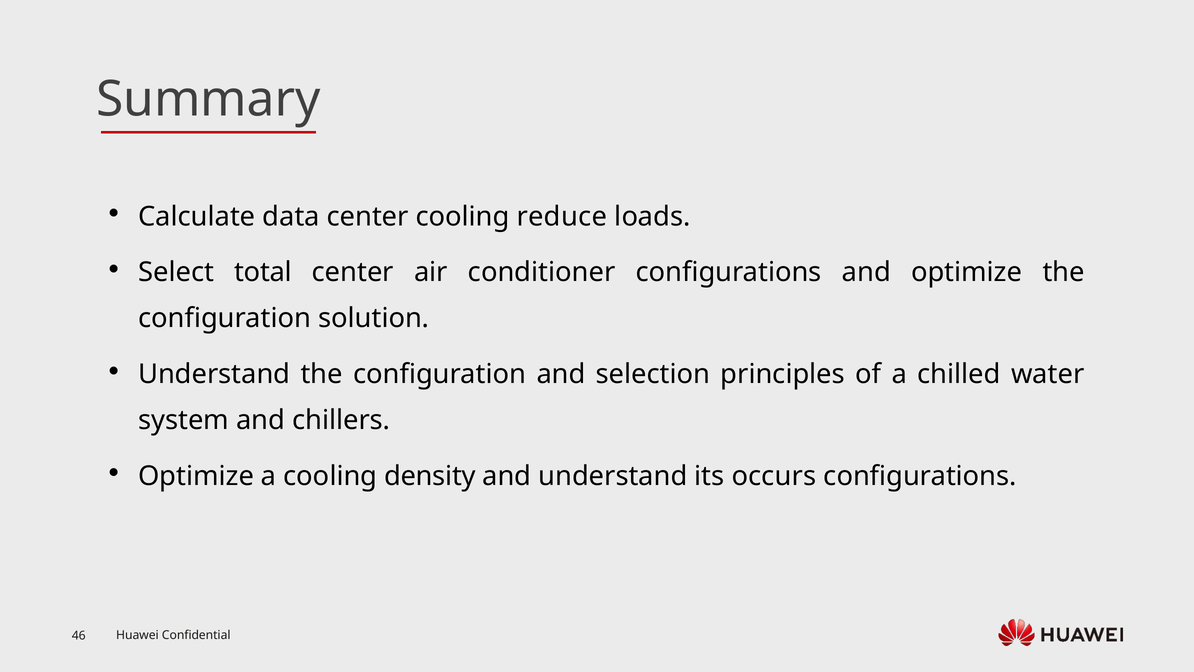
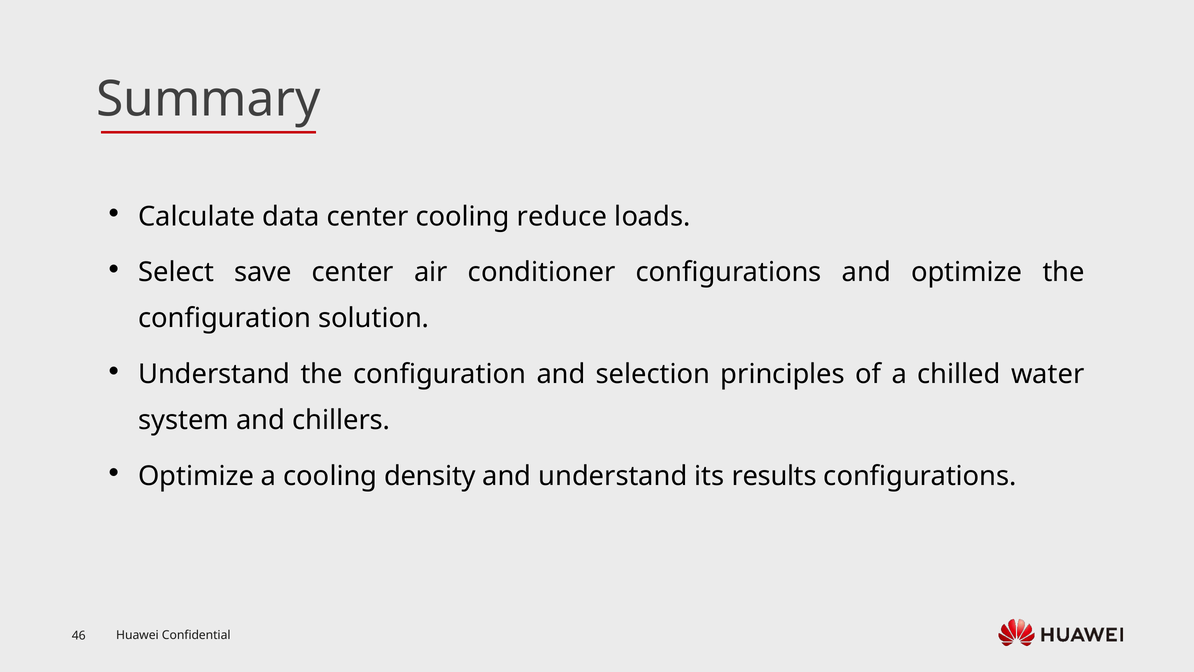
total: total -> save (263, 272)
occurs: occurs -> results (774, 476)
